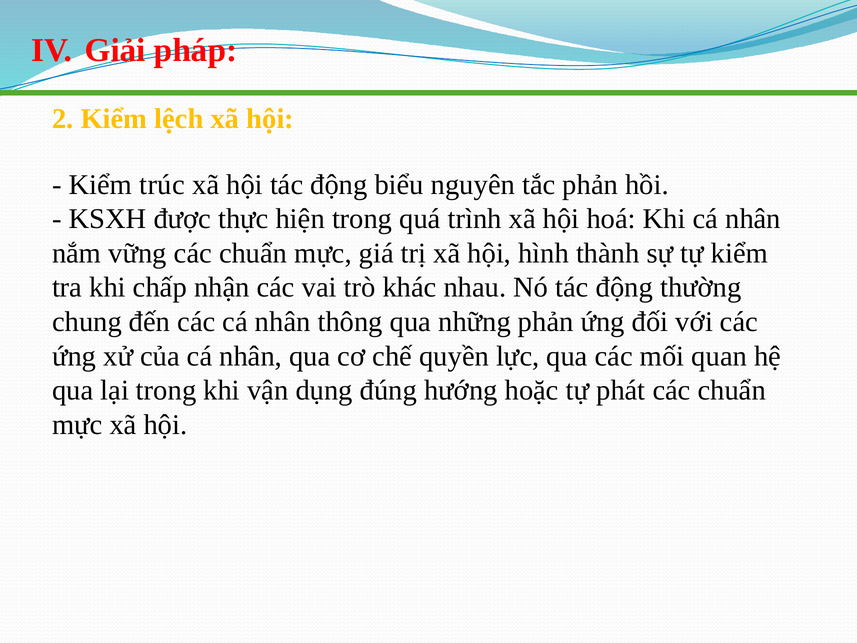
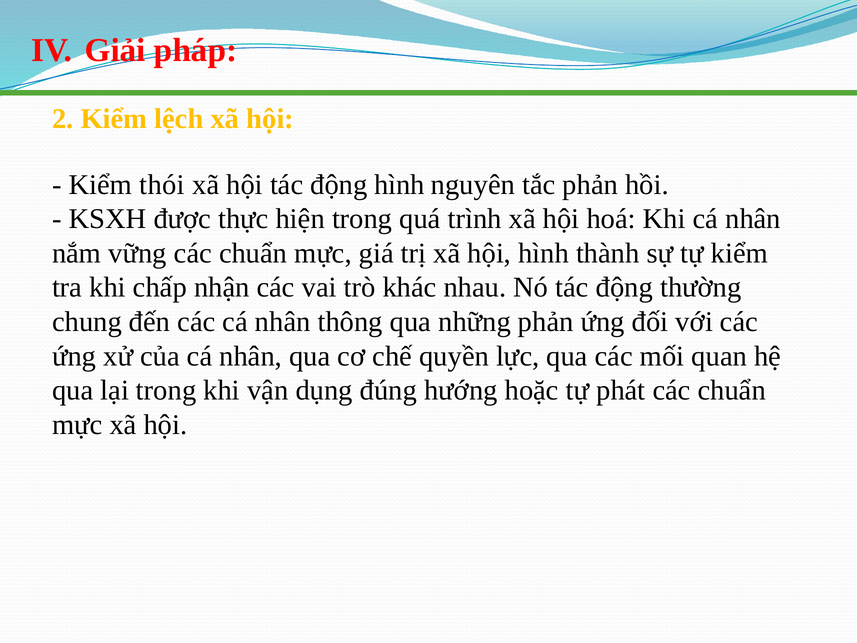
trúc: trúc -> thói (162, 185)
động biểu: biểu -> hình (399, 185)
